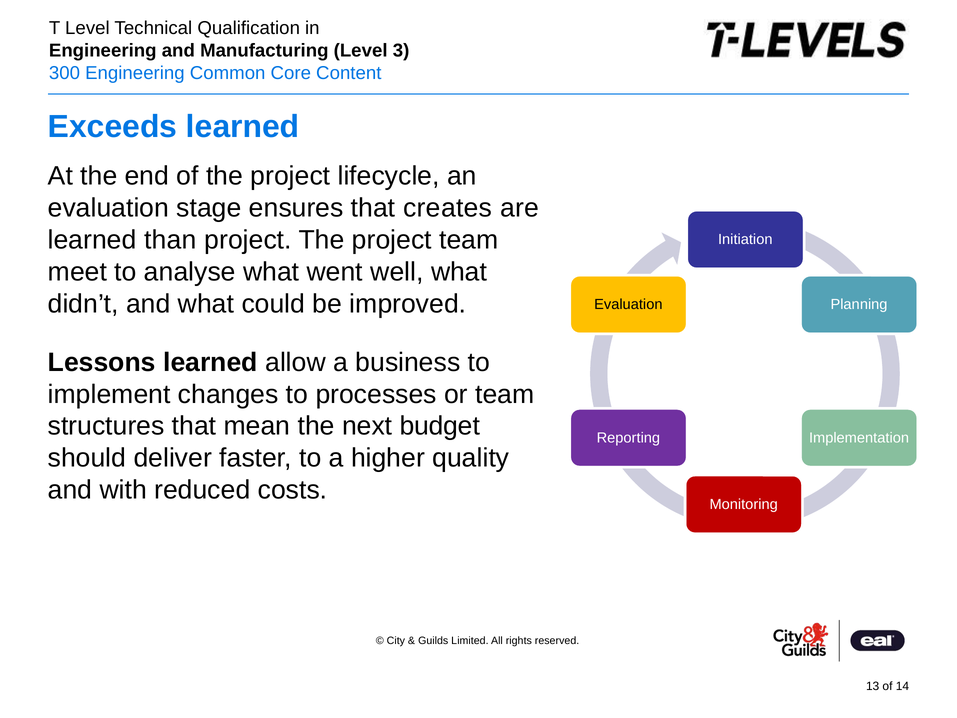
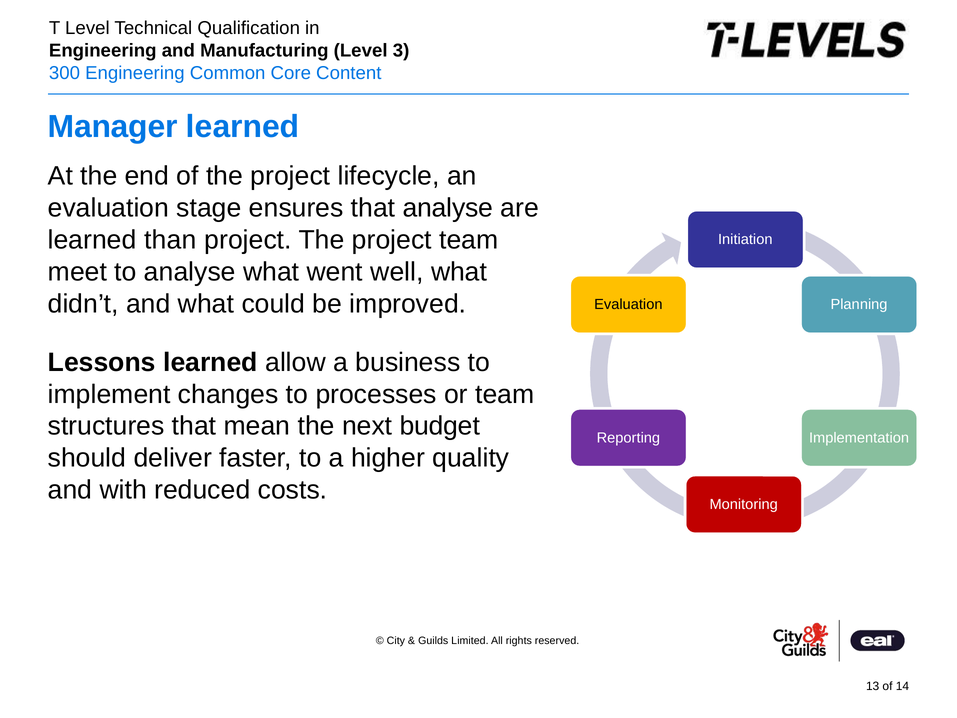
Exceeds: Exceeds -> Manager (113, 127)
that creates: creates -> analyse (448, 208)
